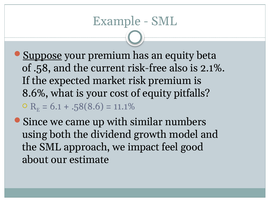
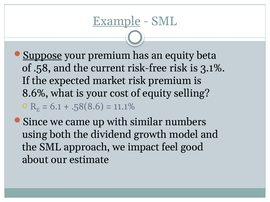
Example underline: none -> present (117, 21)
risk-free also: also -> risk (178, 68)
2.1%: 2.1% -> 3.1% (213, 68)
pitfalls: pitfalls -> selling (192, 93)
